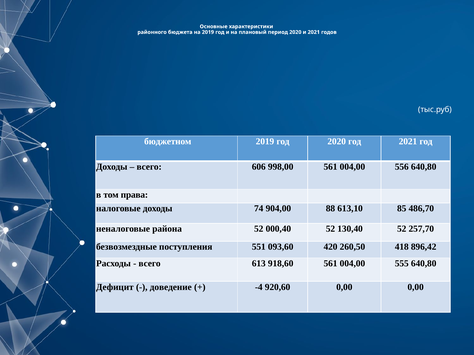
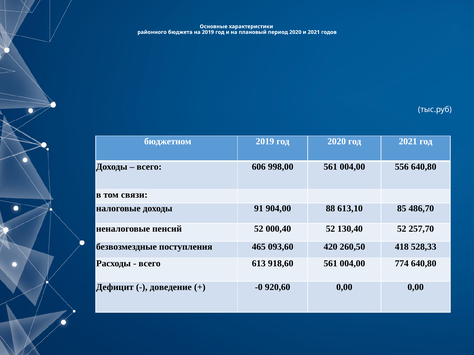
права: права -> связи (134, 195)
74: 74 -> 91 (259, 209)
района: района -> пенсий (167, 229)
551: 551 -> 465 (259, 247)
896,42: 896,42 -> 528,33 (424, 247)
555: 555 -> 774 (402, 264)
-4: -4 -> -0 (259, 287)
